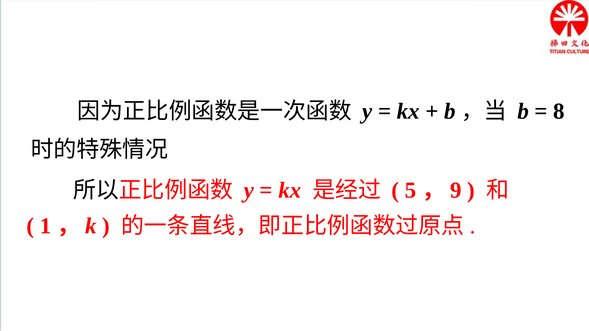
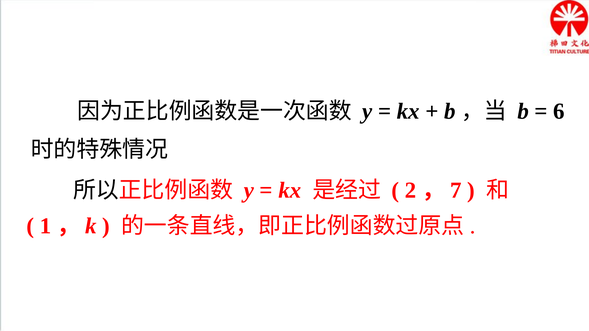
8: 8 -> 6 (559, 111)
5: 5 -> 2 (411, 191)
9: 9 -> 7 (456, 191)
